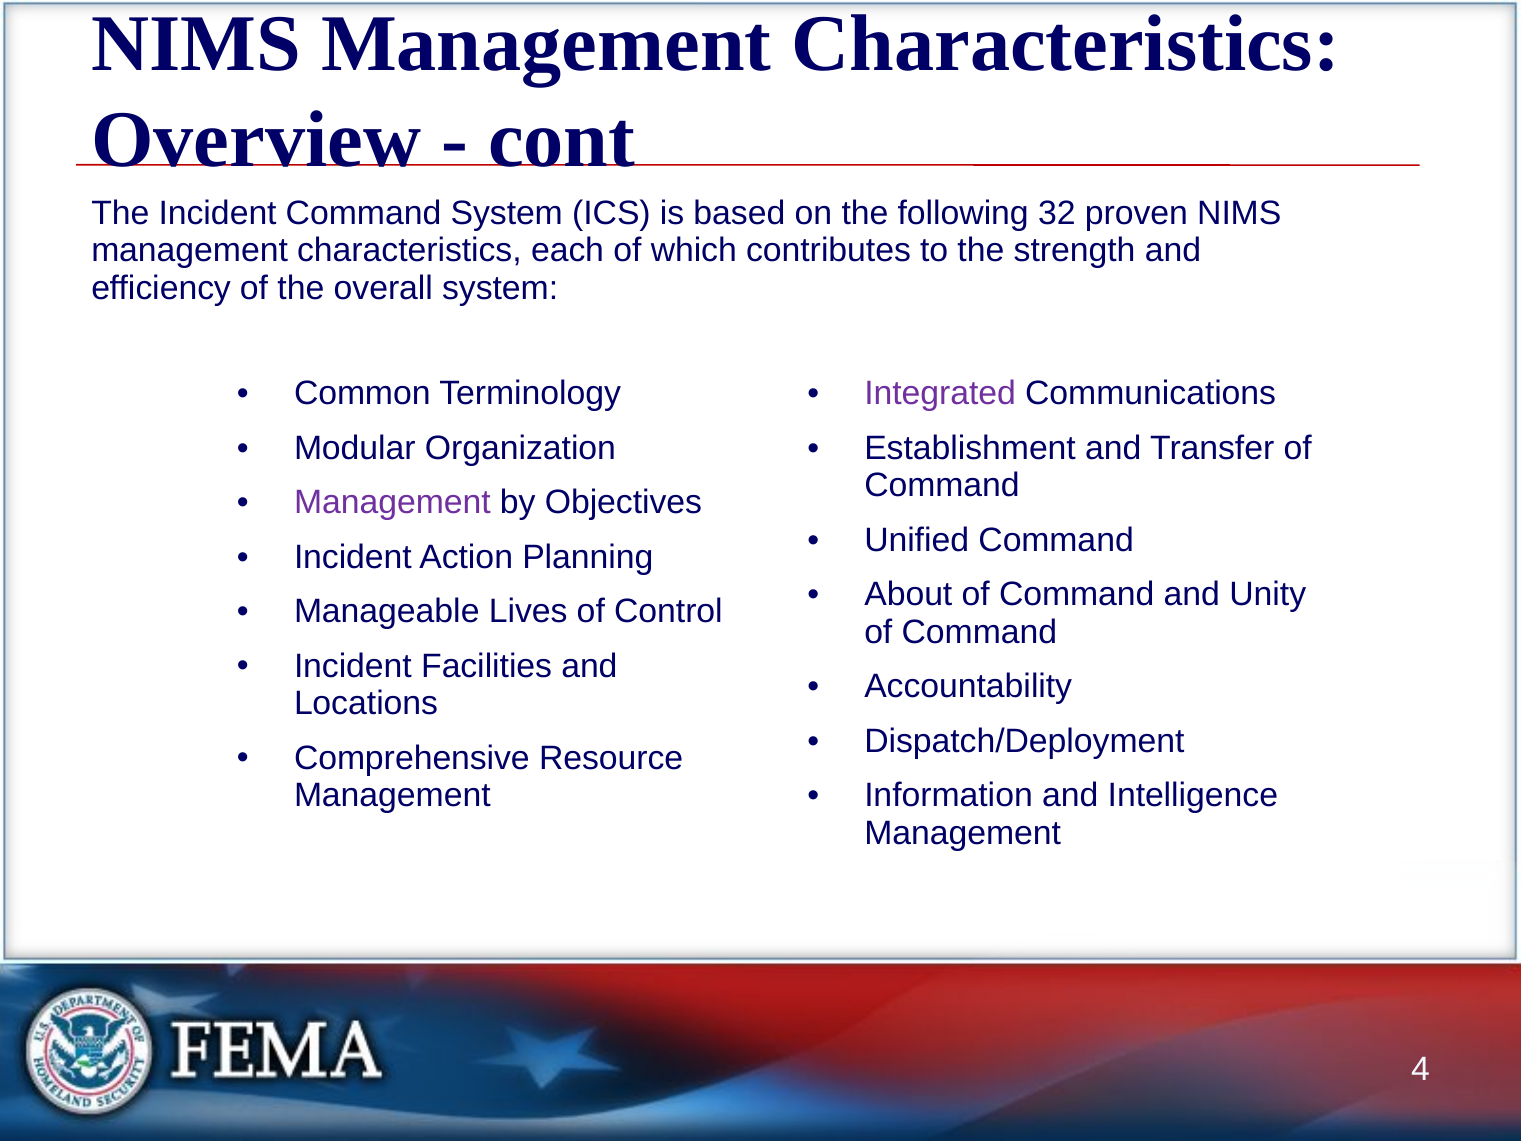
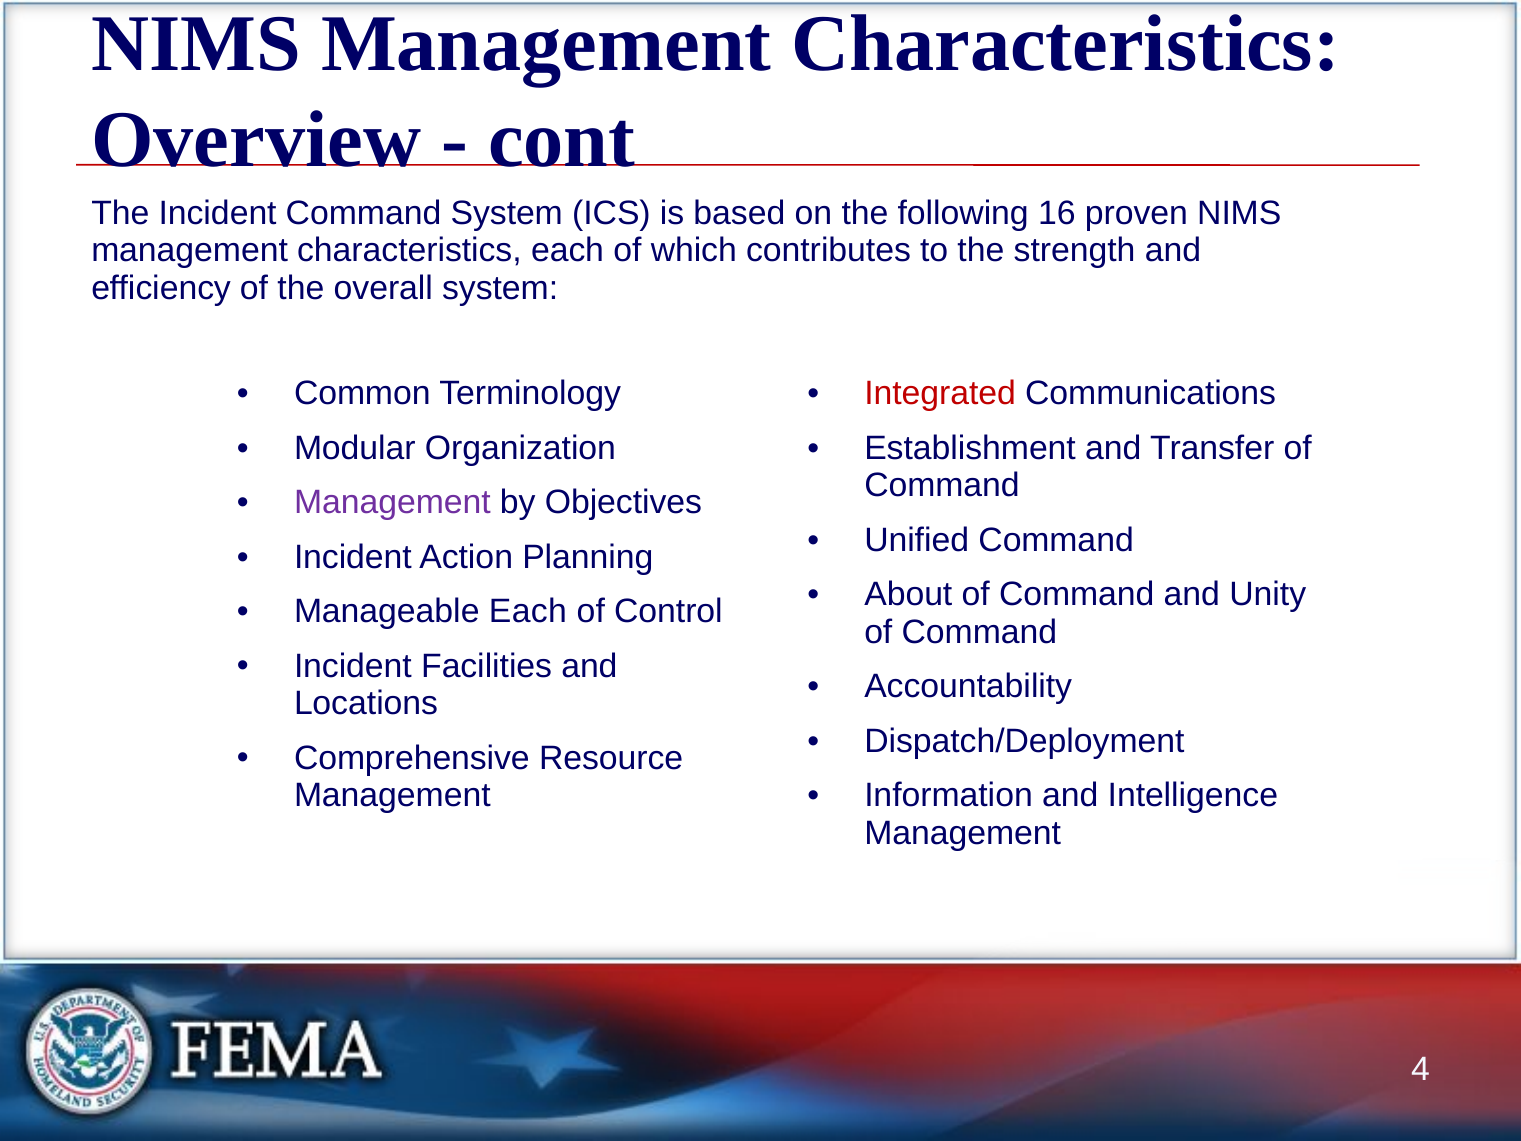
32: 32 -> 16 (1057, 213)
Integrated colour: purple -> red (940, 394)
Manageable Lives: Lives -> Each (528, 611)
